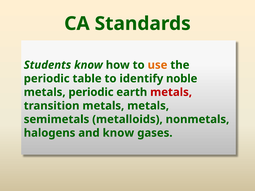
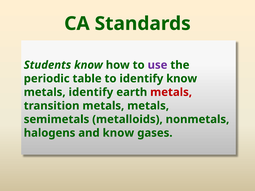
use colour: orange -> purple (158, 65)
identify noble: noble -> know (182, 79)
metals periodic: periodic -> identify (91, 92)
